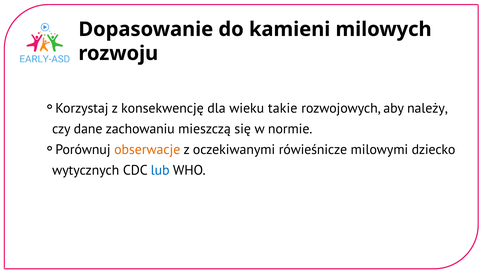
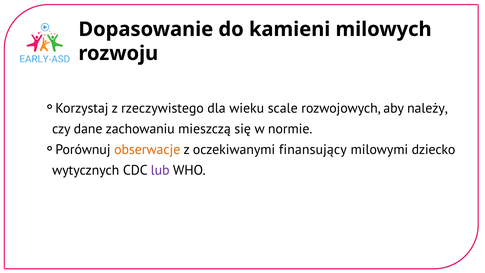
konsekwencję: konsekwencję -> rzeczywistego (162, 108)
takie: takie -> scale (283, 108)
rówieśnicze: rówieśnicze -> finansujący (313, 149)
lub colour: blue -> purple (160, 170)
